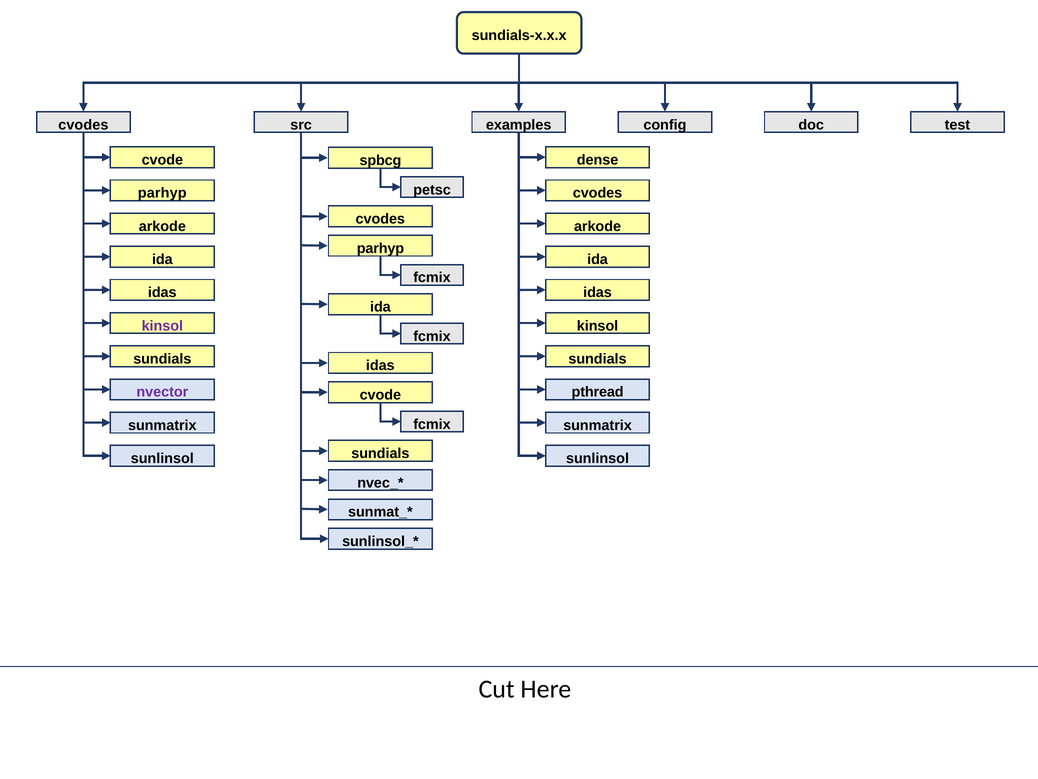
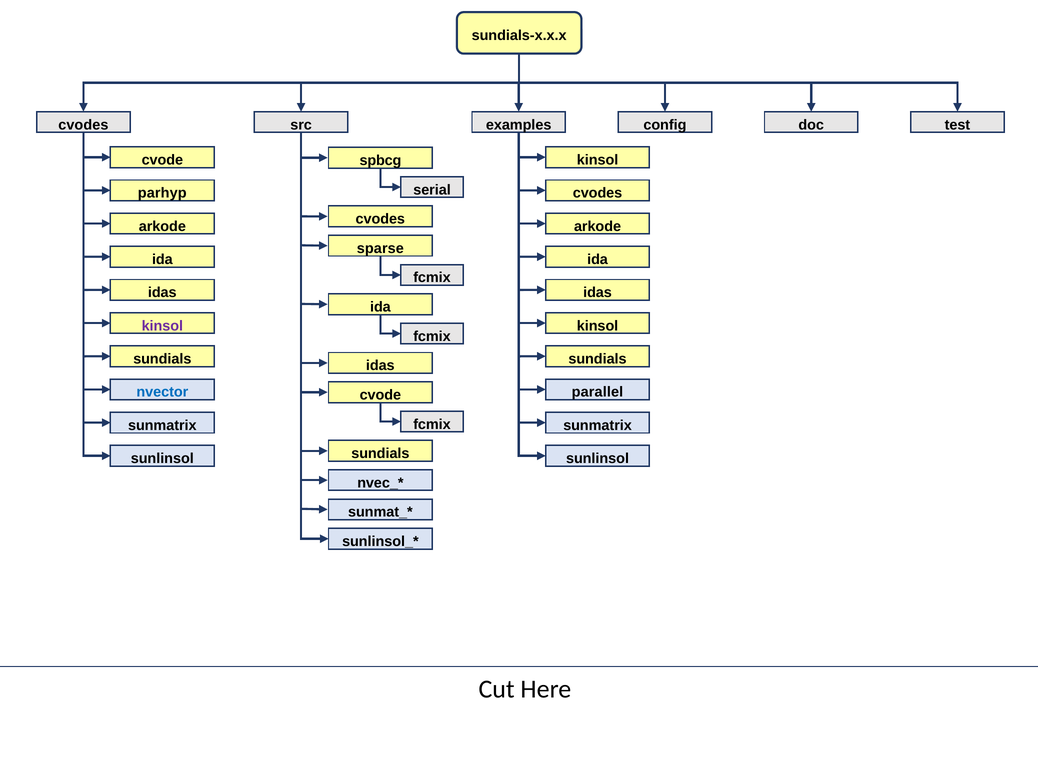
dense: dense -> kinsol (598, 160)
petsc: petsc -> serial (432, 190)
parhyp: parhyp -> sparse (380, 248)
nvector colour: purple -> blue (162, 392)
pthread: pthread -> parallel (597, 392)
